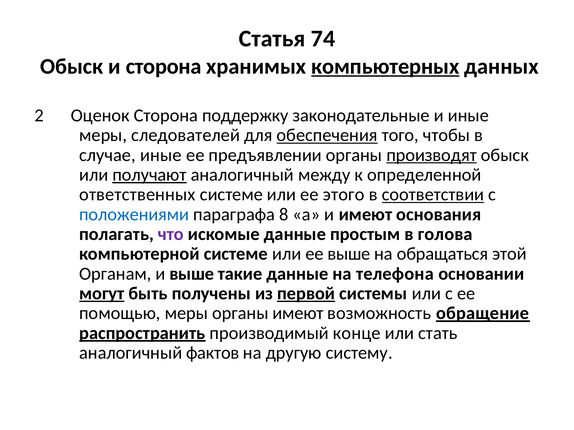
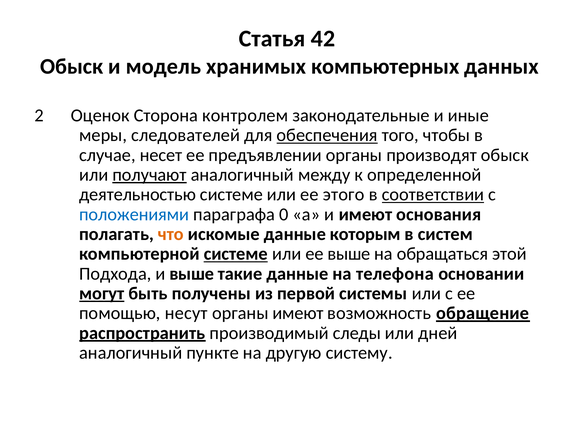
74: 74 -> 42 (323, 39)
и сторона: сторона -> модель (163, 66)
компьютерных underline: present -> none (385, 66)
поддержку: поддержку -> контролем (245, 116)
случае иные: иные -> несет (161, 155)
производят underline: present -> none (432, 155)
ответственных: ответственных -> деятельностью (138, 195)
8: 8 -> 0 (284, 215)
что colour: purple -> orange (171, 234)
простым: простым -> которым (365, 234)
голова: голова -> систем (445, 234)
системе underline: none -> present (236, 254)
Oрганам: Oрганам -> Подхода (115, 274)
первой underline: present -> none (306, 294)
помощью меры: меры -> несут (186, 314)
конце: конце -> следы (357, 333)
стать: стать -> дней (438, 333)
фактов: фактов -> пункте (213, 353)
